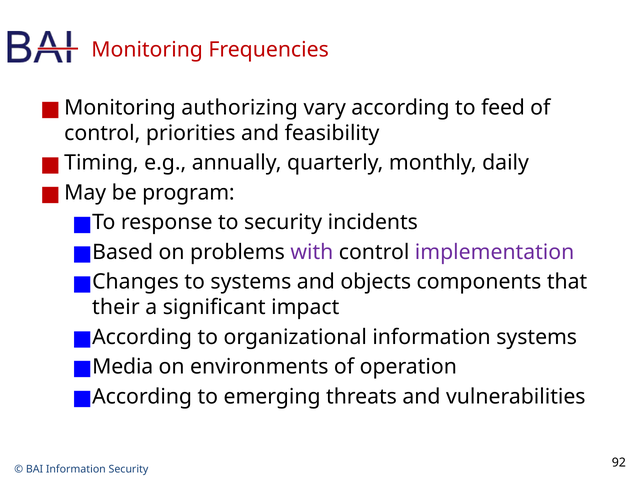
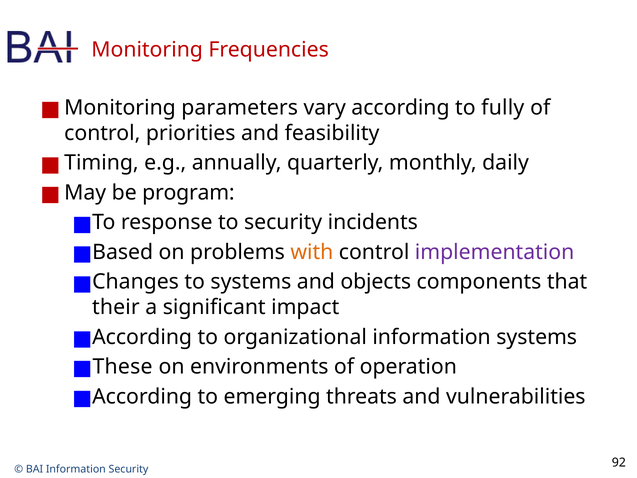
authorizing: authorizing -> parameters (240, 108)
feed: feed -> fully (503, 108)
with colour: purple -> orange (312, 252)
Media: Media -> These (123, 367)
